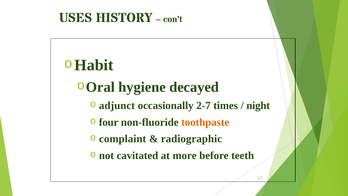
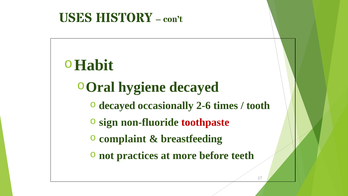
adjunct: adjunct -> decayed (117, 105)
2-7: 2-7 -> 2-6 (203, 105)
night: night -> tooth (258, 105)
four: four -> sign (109, 122)
toothpaste colour: orange -> red (205, 122)
radiographic: radiographic -> breastfeeding (192, 139)
cavitated: cavitated -> practices (137, 155)
